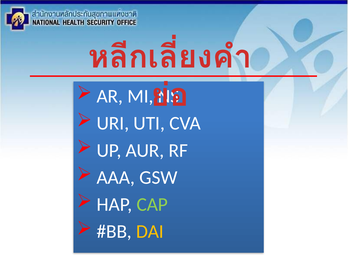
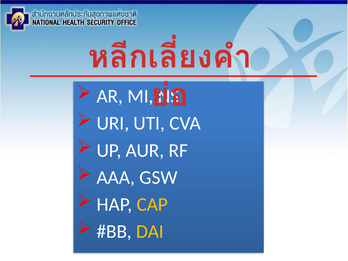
CAP colour: light green -> yellow (152, 204)
